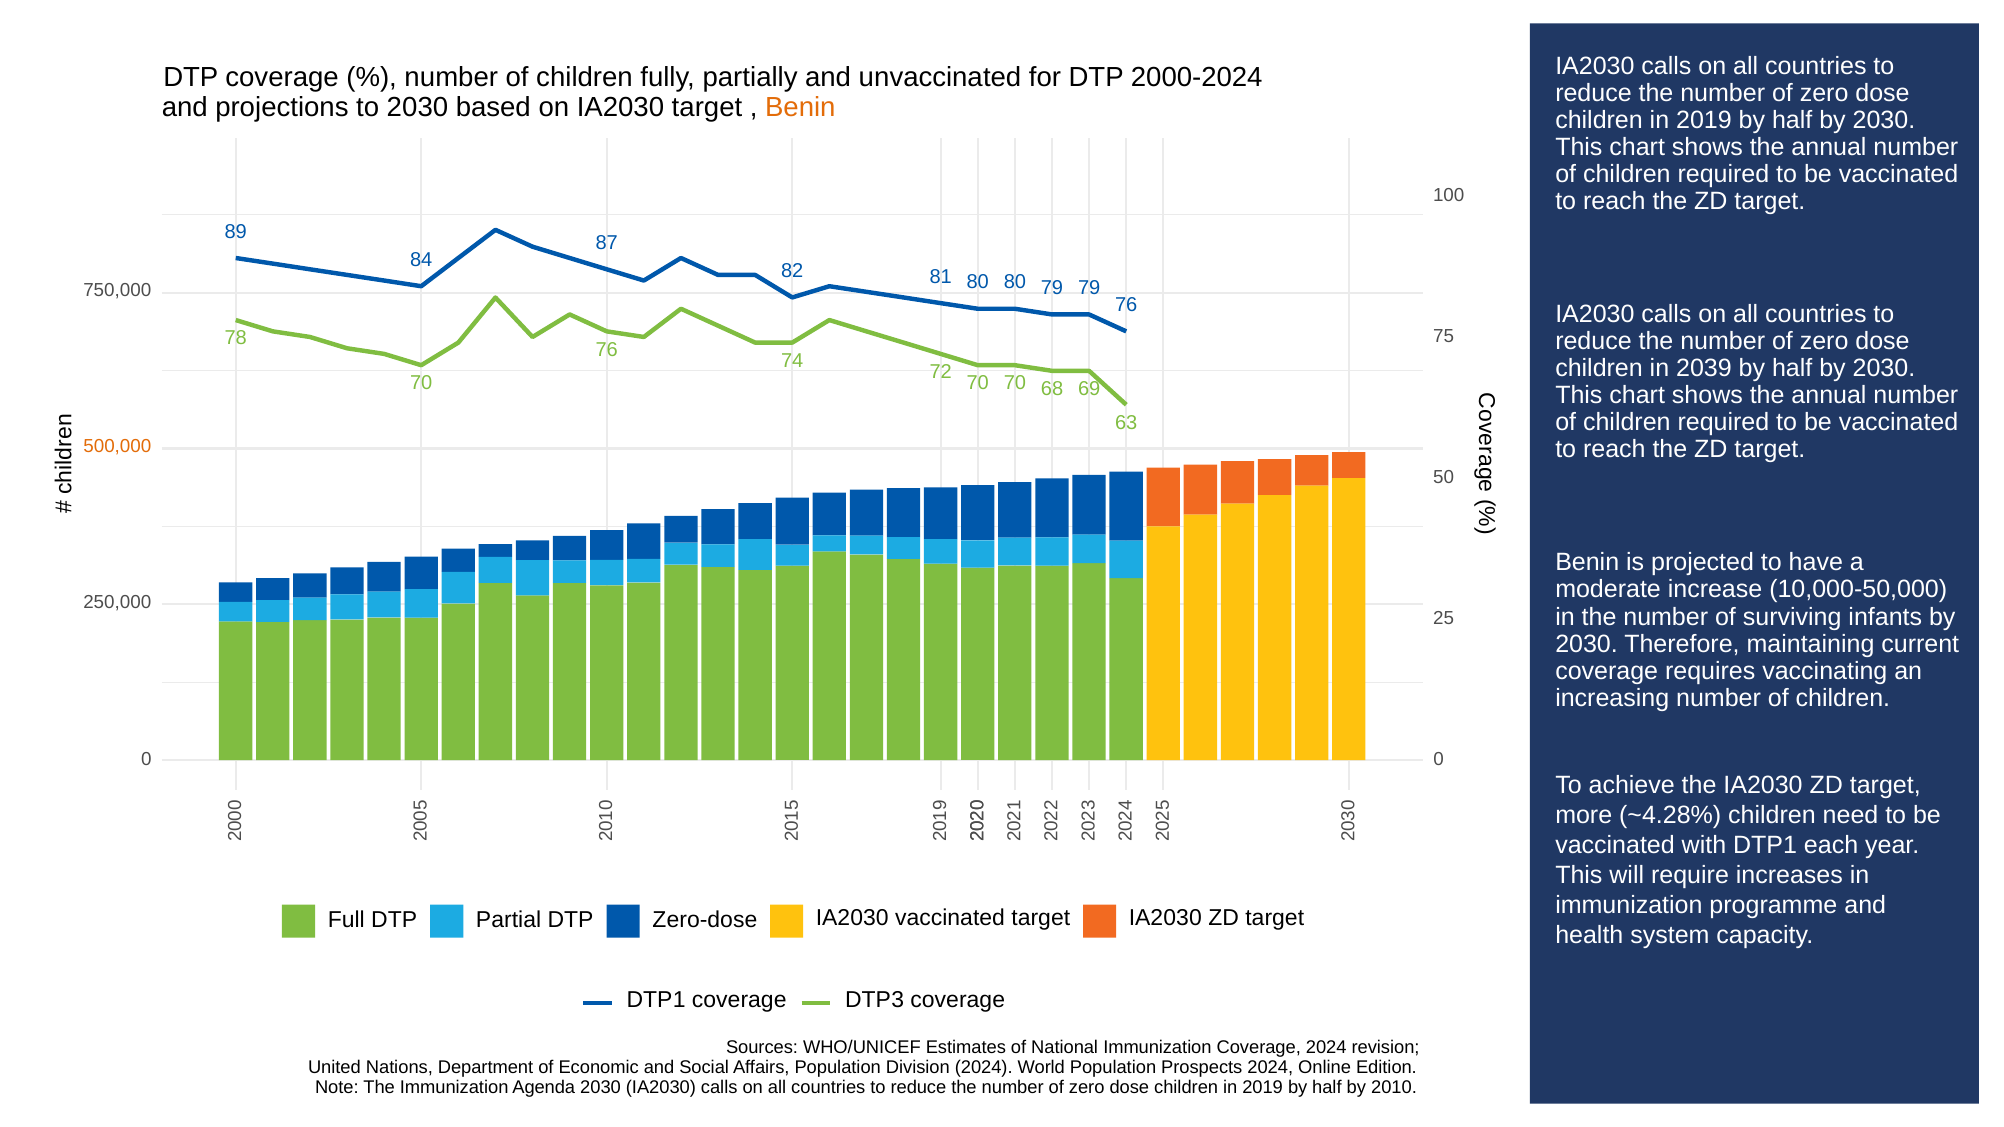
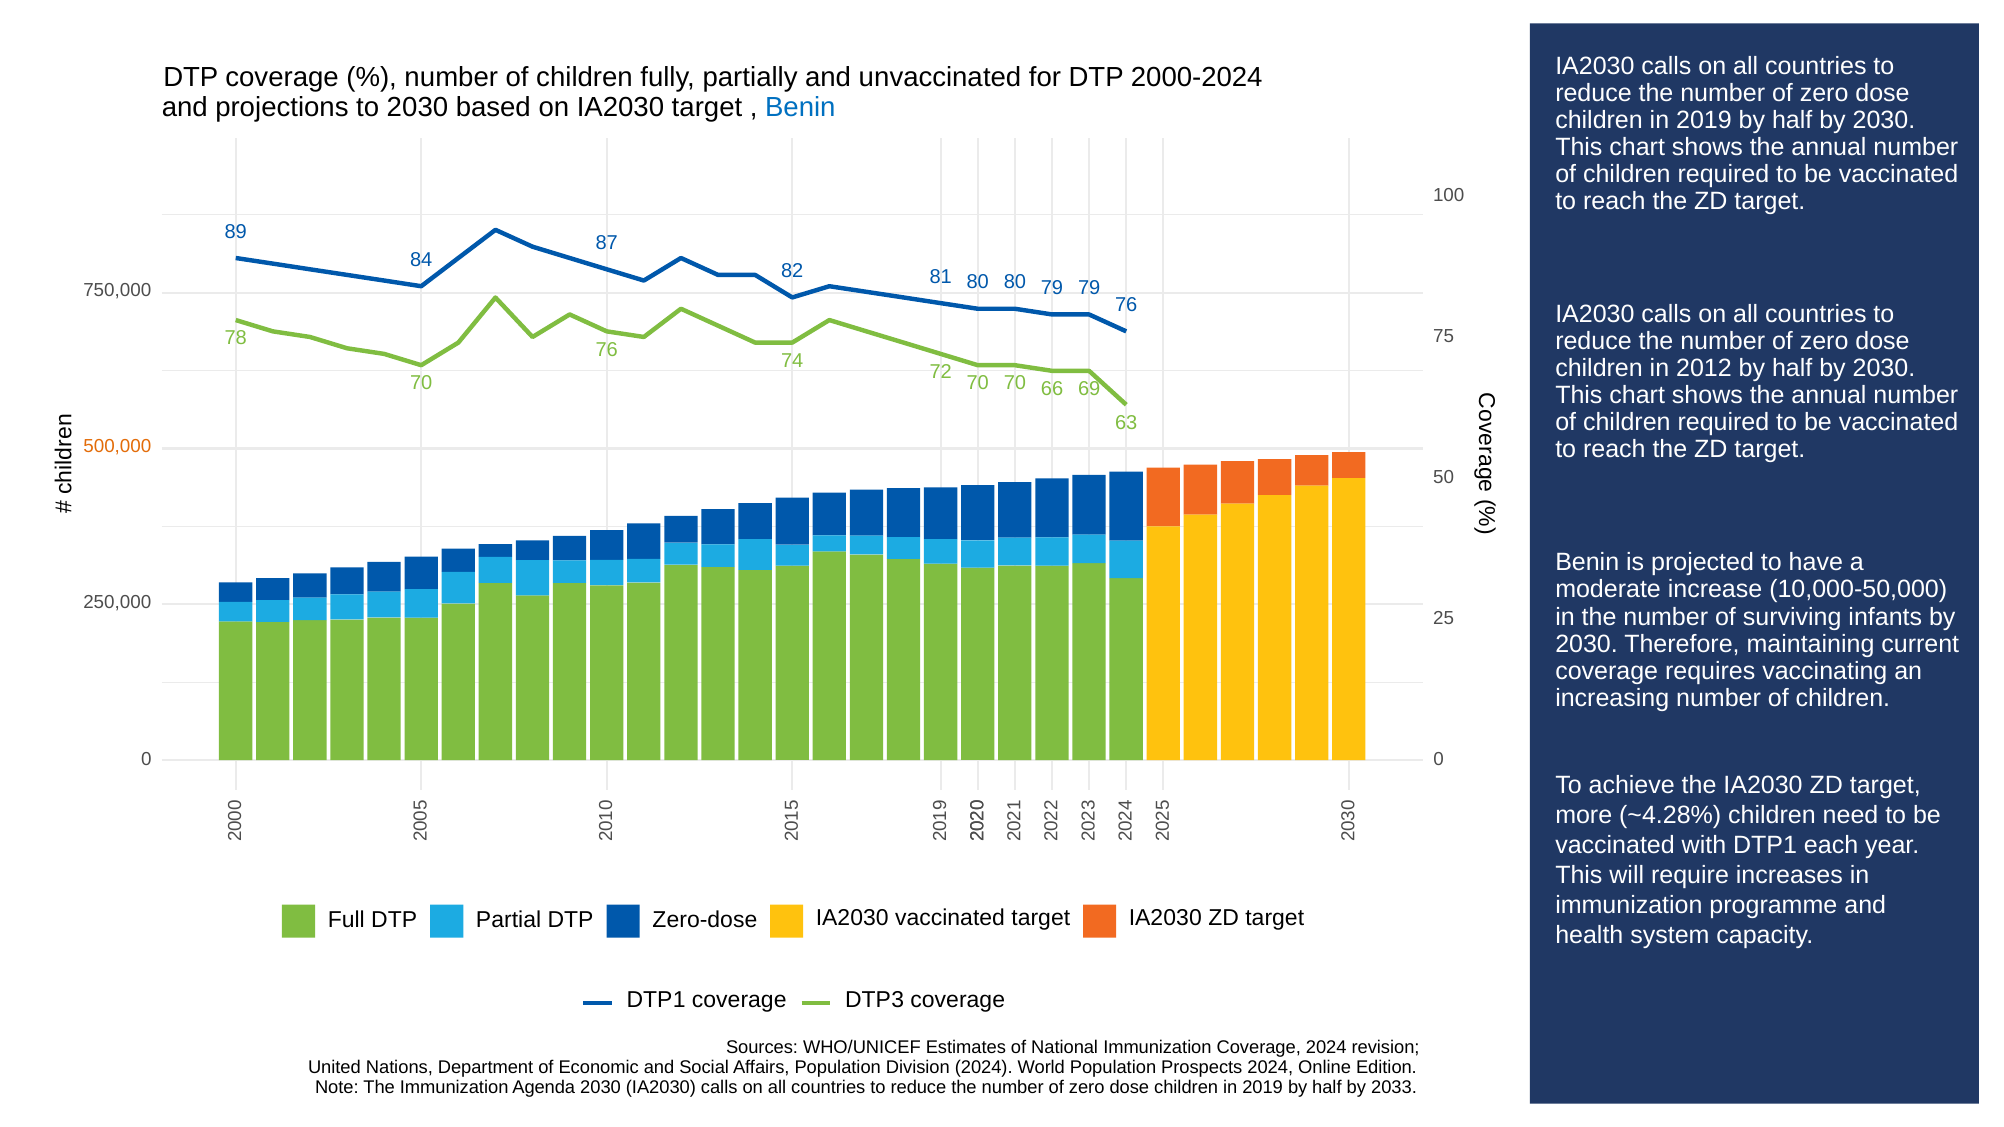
Benin colour: orange -> blue (800, 107)
2039: 2039 -> 2012 (1704, 368)
68: 68 -> 66 (1052, 389)
2010: 2010 -> 2033 (1394, 1088)
